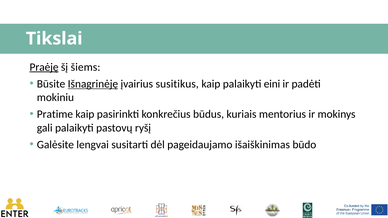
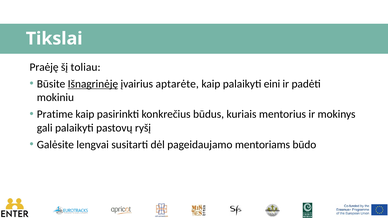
Praėję underline: present -> none (44, 67)
šiems: šiems -> toliau (86, 67)
susitikus: susitikus -> aptarėte (177, 84)
išaiškinimas: išaiškinimas -> mentoriams (262, 145)
